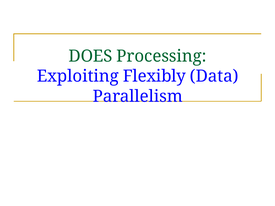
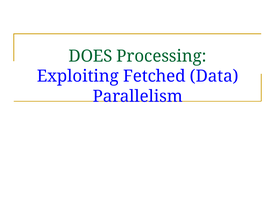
Flexibly: Flexibly -> Fetched (154, 76)
